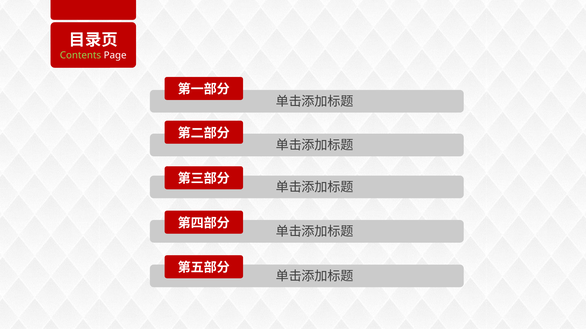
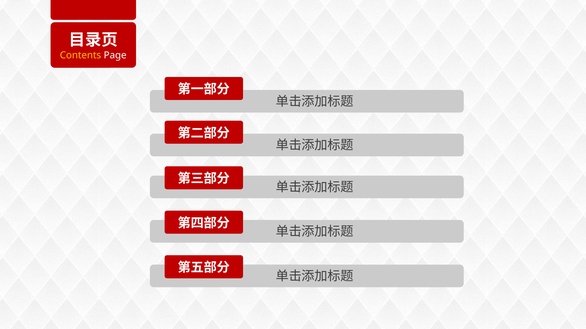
Contents colour: light green -> yellow (81, 55)
